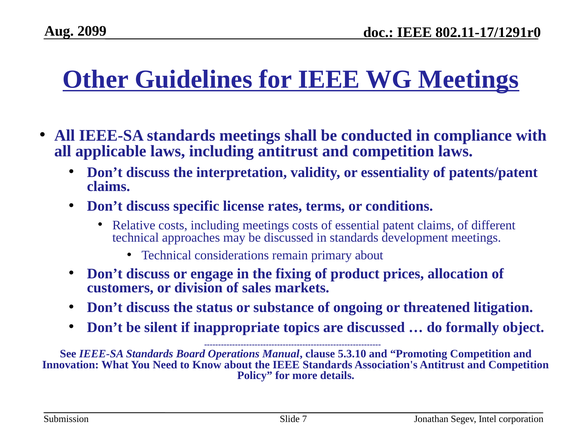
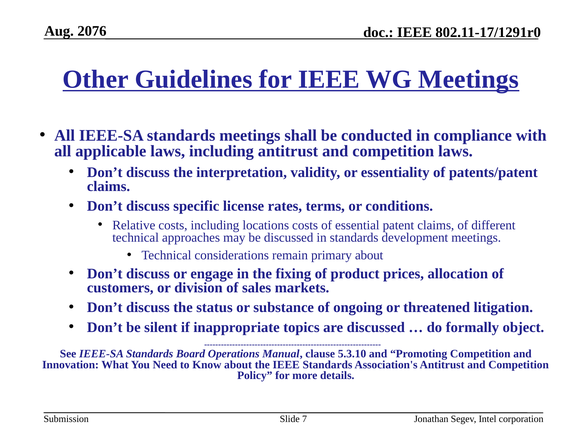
2099: 2099 -> 2076 (92, 31)
including meetings: meetings -> locations (266, 225)
